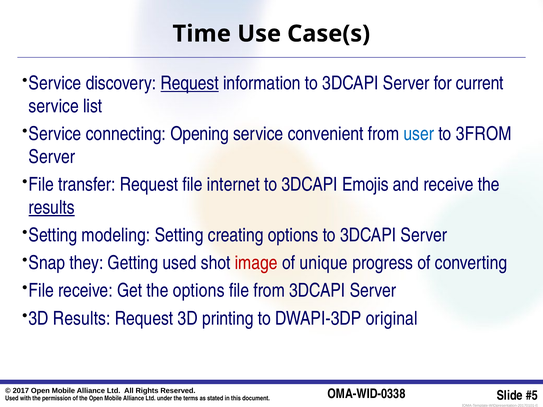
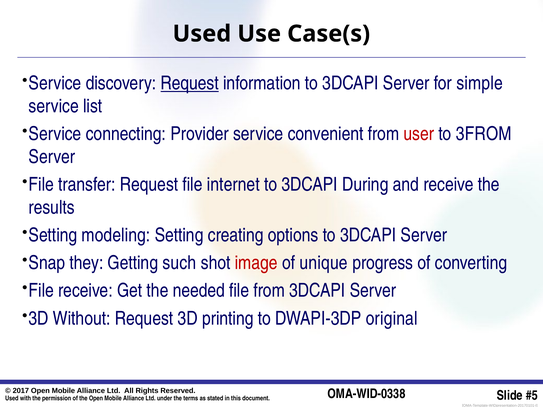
Time: Time -> Used (202, 34)
current: current -> simple (480, 83)
Opening: Opening -> Provider (200, 134)
user colour: blue -> red (419, 134)
Emojis: Emojis -> During (365, 185)
results underline: present -> none (52, 208)
Getting used: used -> such (179, 263)
the options: options -> needed (199, 291)
Results: Results -> Without (82, 319)
